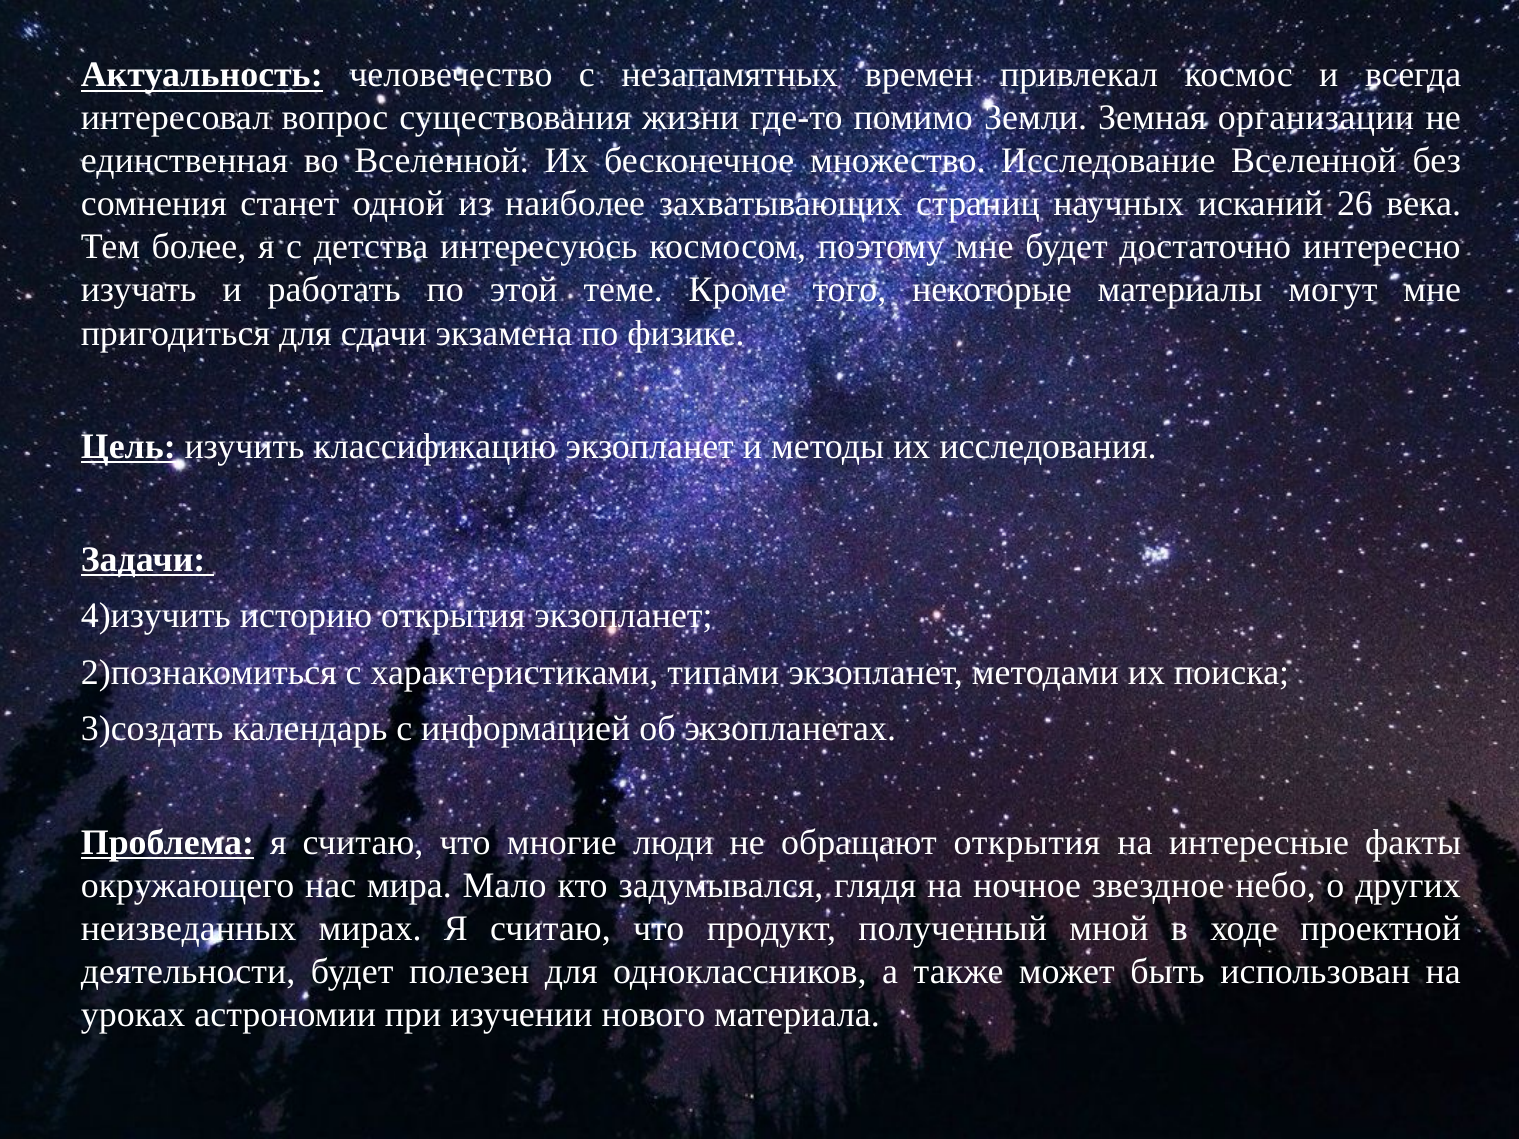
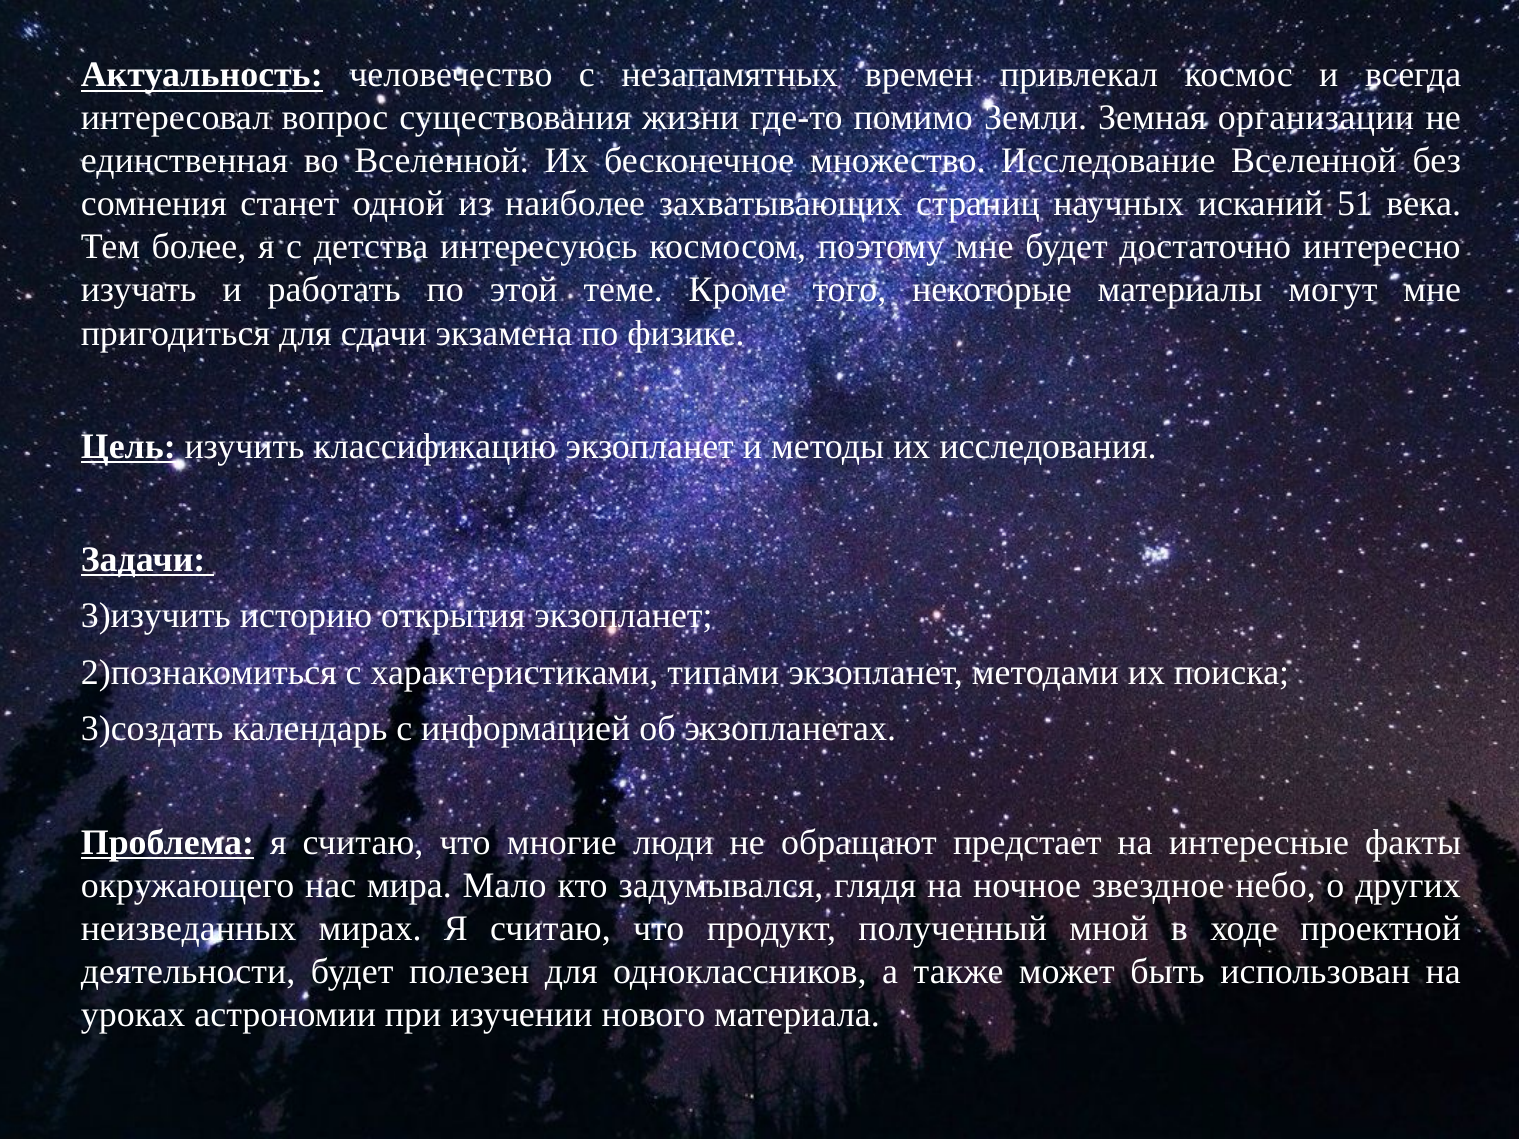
26: 26 -> 51 (1355, 204)
4)изучить: 4)изучить -> 3)изучить (156, 616)
обращают открытия: открытия -> предстает (1027, 842)
